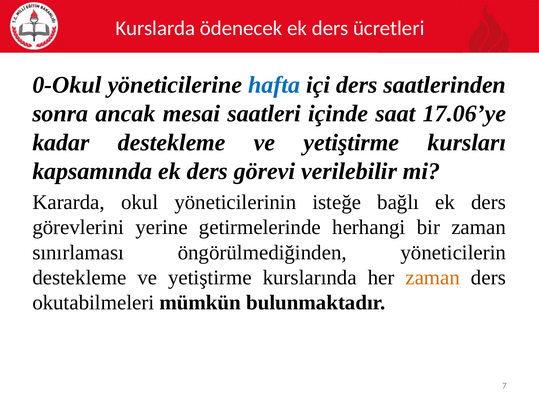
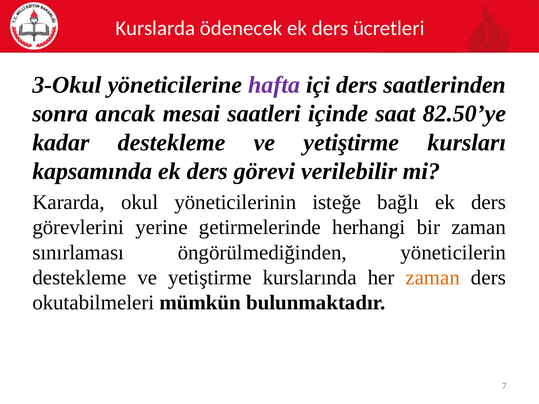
0-Okul: 0-Okul -> 3-Okul (67, 85)
hafta colour: blue -> purple (274, 85)
17.06’ye: 17.06’ye -> 82.50’ye (464, 114)
